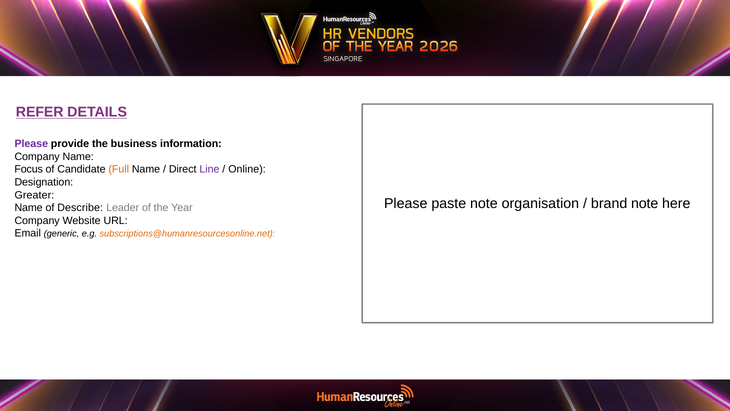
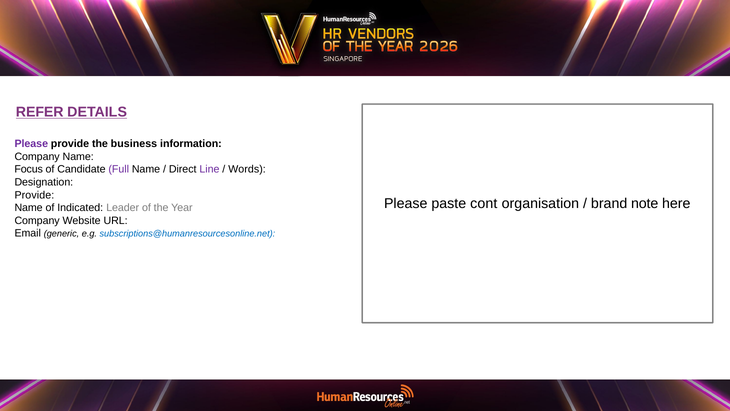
Full colour: orange -> purple (119, 169)
Online: Online -> Words (247, 169)
Greater: Greater -> Provide (34, 195)
paste note: note -> cont (484, 203)
Describe: Describe -> Indicated (80, 208)
subscriptions@humanresourcesonline.net colour: orange -> blue (187, 234)
